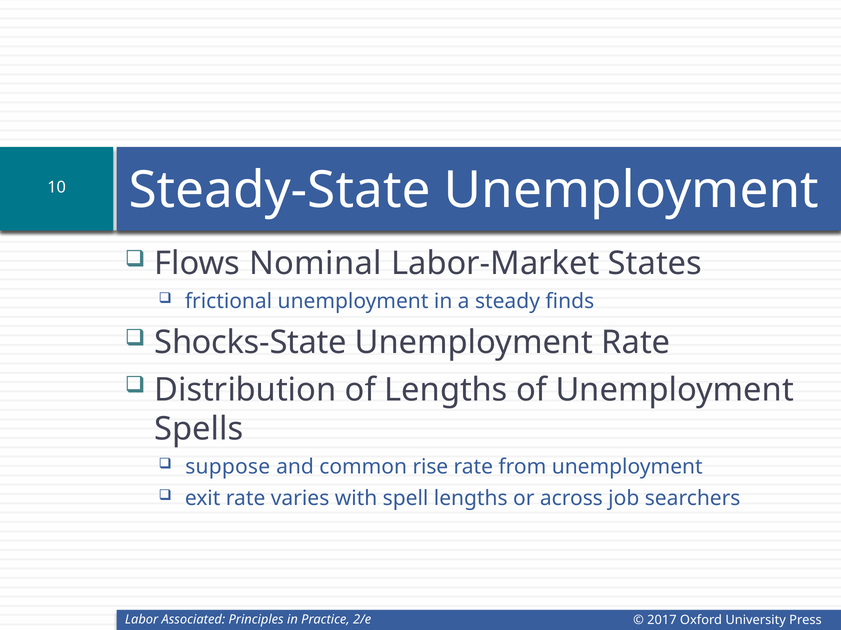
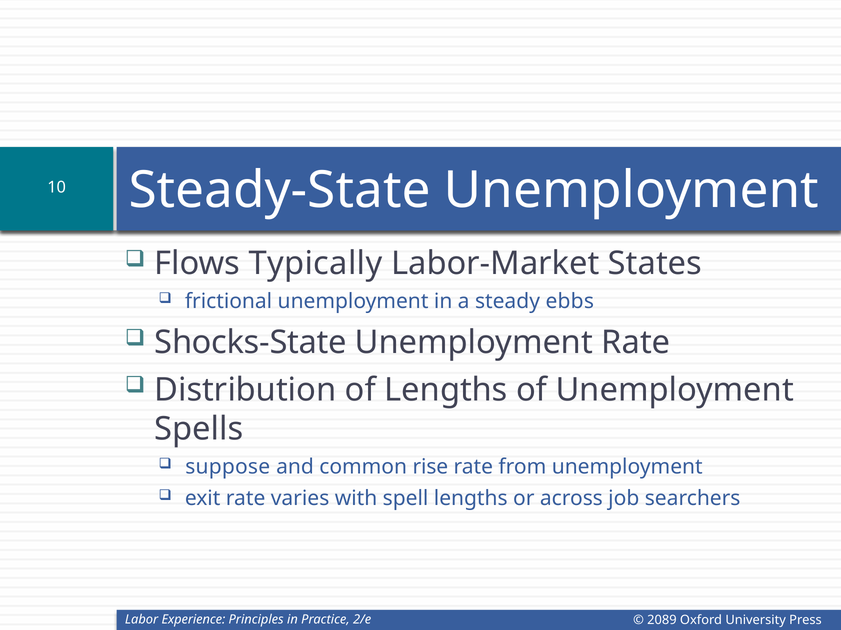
Nominal: Nominal -> Typically (315, 264)
finds: finds -> ebbs (570, 302)
Associated: Associated -> Experience (193, 620)
2017: 2017 -> 2089 (662, 621)
